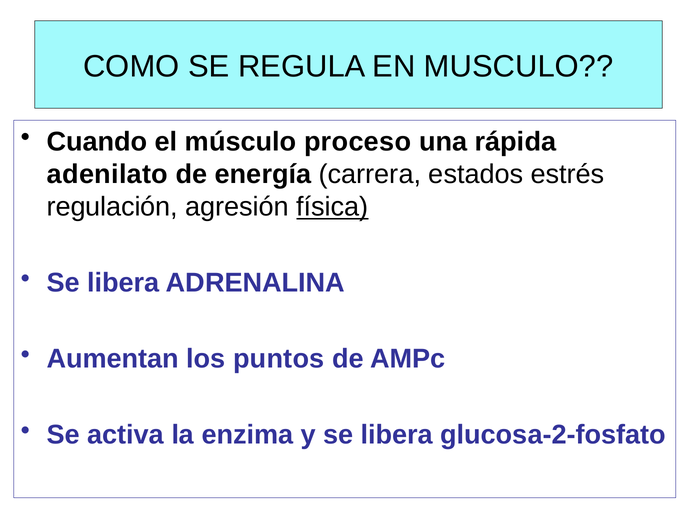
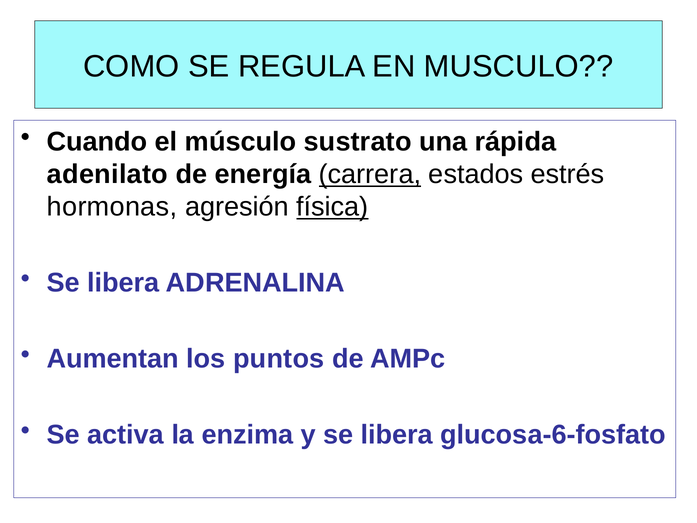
proceso: proceso -> sustrato (358, 142)
carrera underline: none -> present (370, 174)
regulación: regulación -> hormonas (112, 207)
glucosa-2-fosfato: glucosa-2-fosfato -> glucosa-6-fosfato (553, 435)
